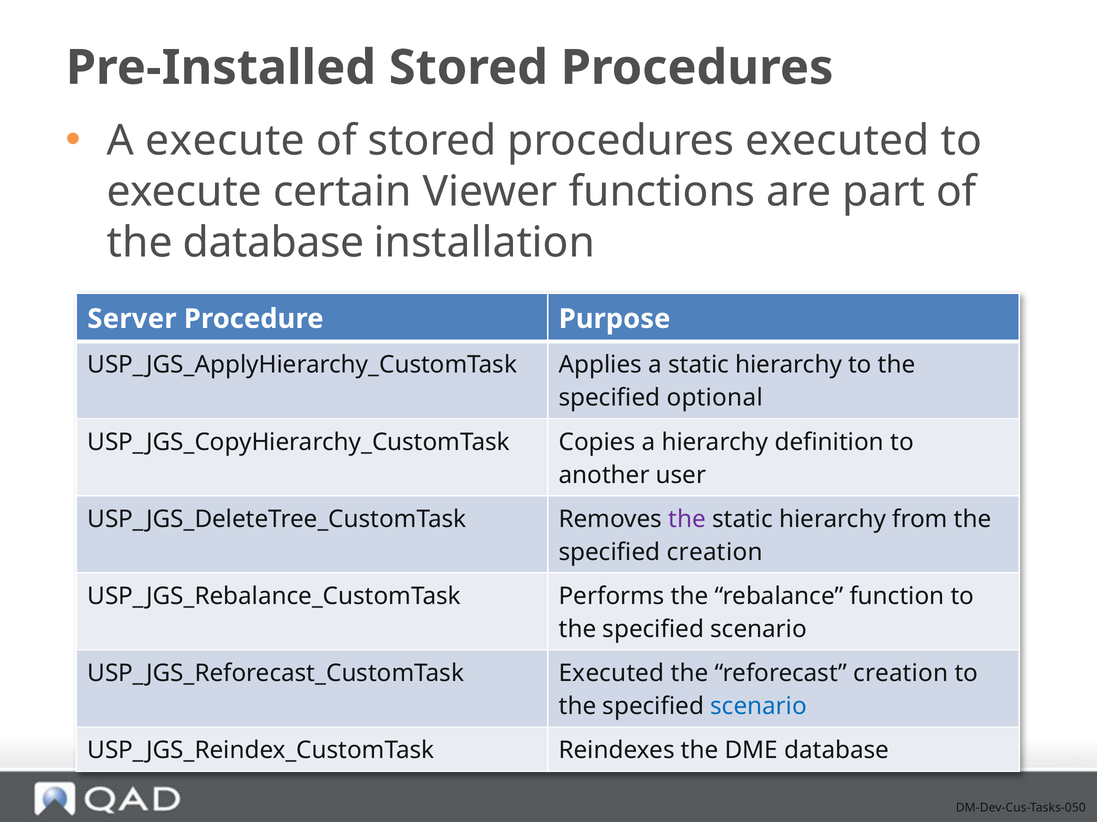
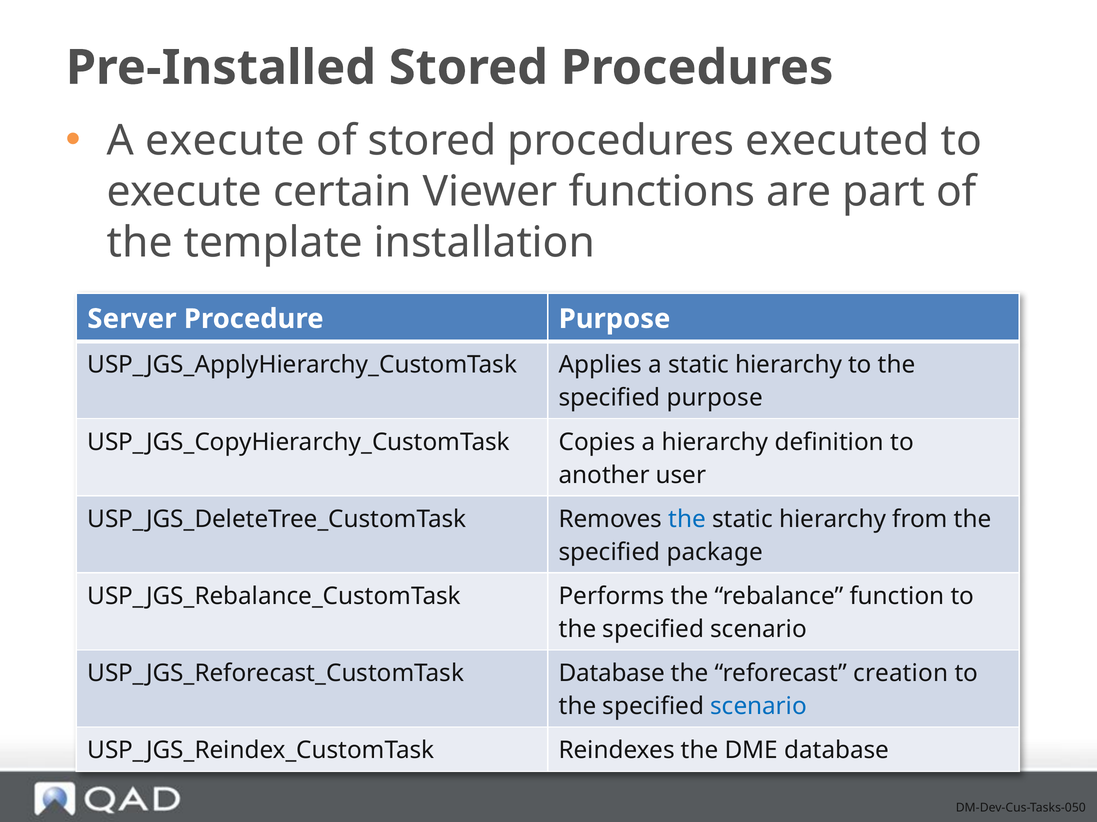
the database: database -> template (273, 243)
specified optional: optional -> purpose (715, 398)
the colour: purple -> blue (687, 520)
specified creation: creation -> package (715, 553)
Executed: Executed -> Database (612, 674)
